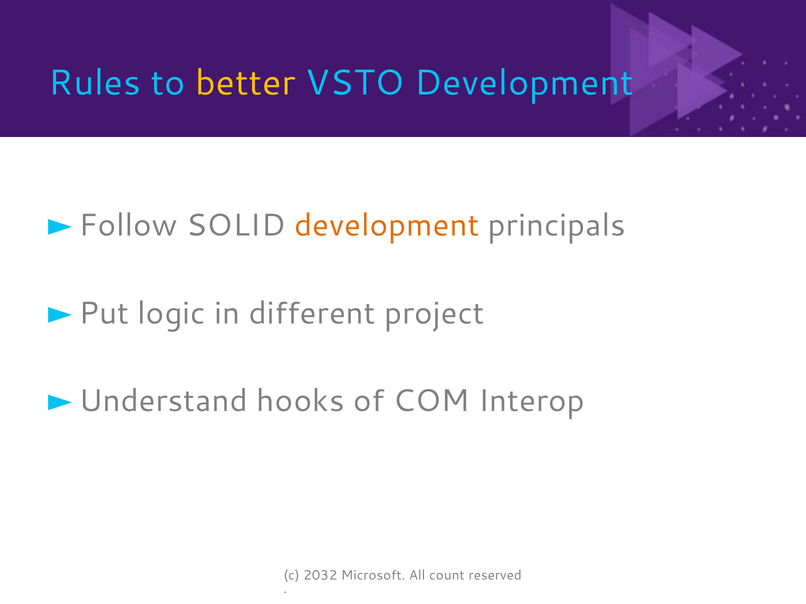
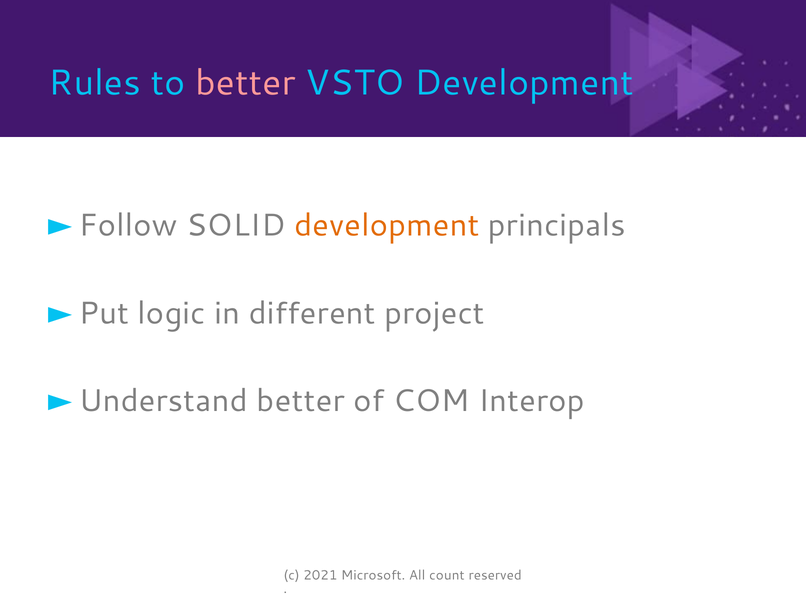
better colour: yellow -> pink (245, 83)
hooks: hooks -> better (301, 401)
2032: 2032 -> 2021 (320, 576)
